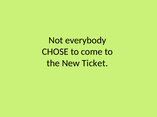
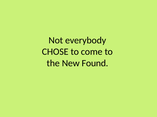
Ticket: Ticket -> Found (95, 64)
